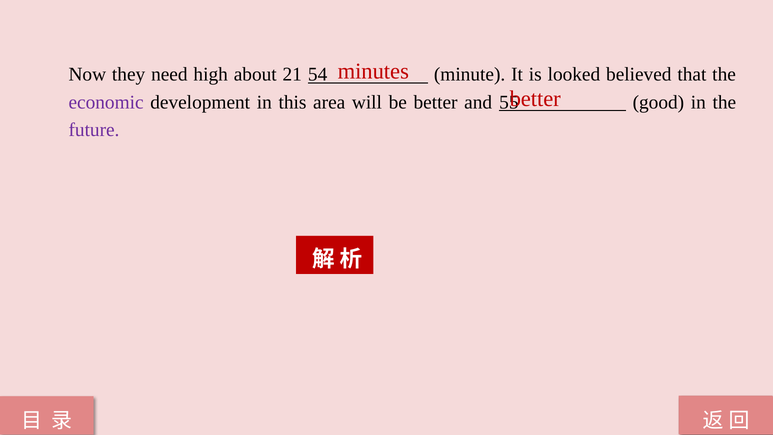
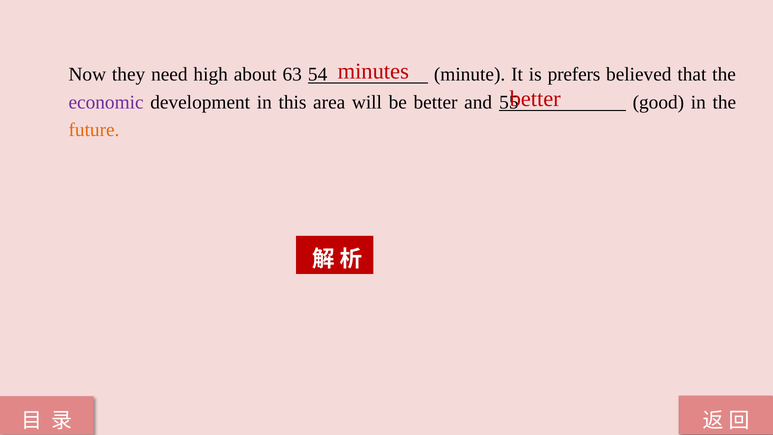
21: 21 -> 63 (292, 74)
looked: looked -> prefers (574, 74)
future colour: purple -> orange (94, 130)
